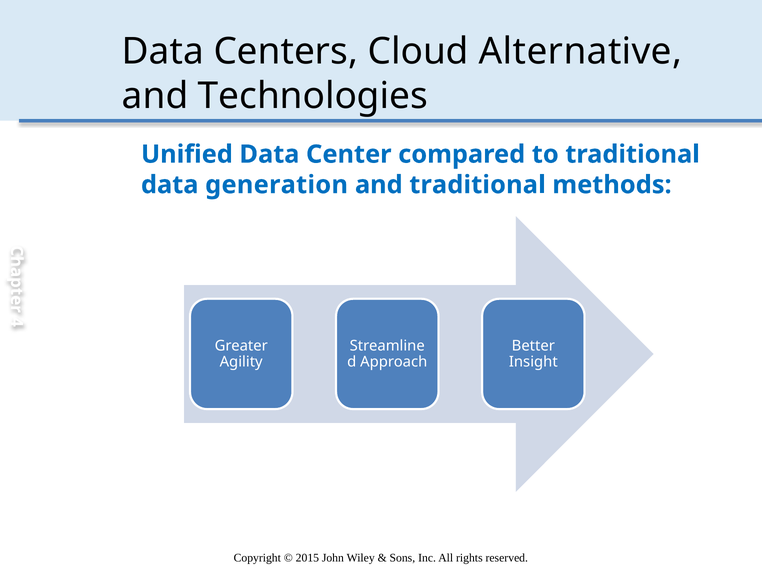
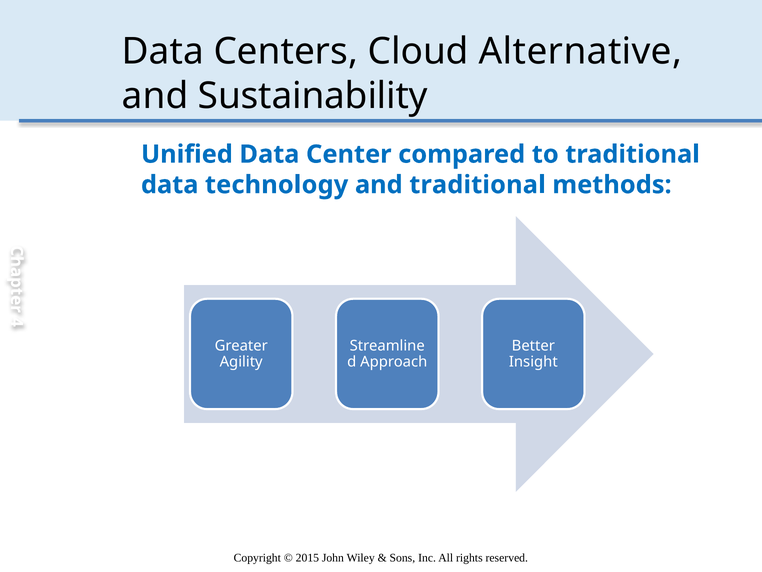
Technologies: Technologies -> Sustainability (313, 96)
generation: generation -> technology (277, 185)
